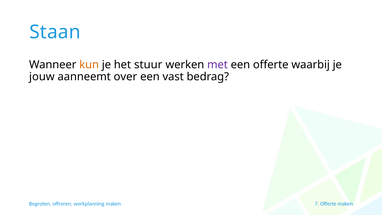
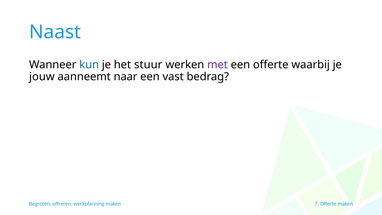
Staan: Staan -> Naast (55, 32)
kun colour: orange -> blue (89, 65)
over: over -> naar (126, 77)
